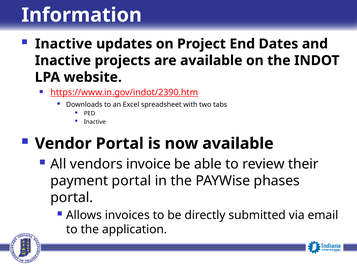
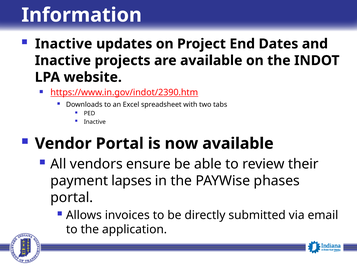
invoice: invoice -> ensure (149, 164)
payment portal: portal -> lapses (132, 181)
